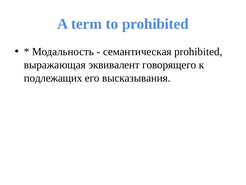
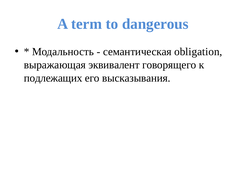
to prohibited: prohibited -> dangerous (155, 24)
семантическая prohibited: prohibited -> obligation (198, 52)
